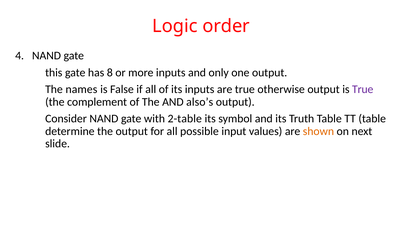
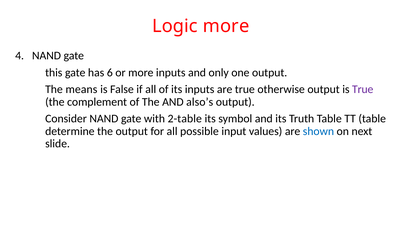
Logic order: order -> more (226, 26)
8: 8 -> 6 (110, 73)
names: names -> means (81, 89)
shown colour: orange -> blue (318, 131)
